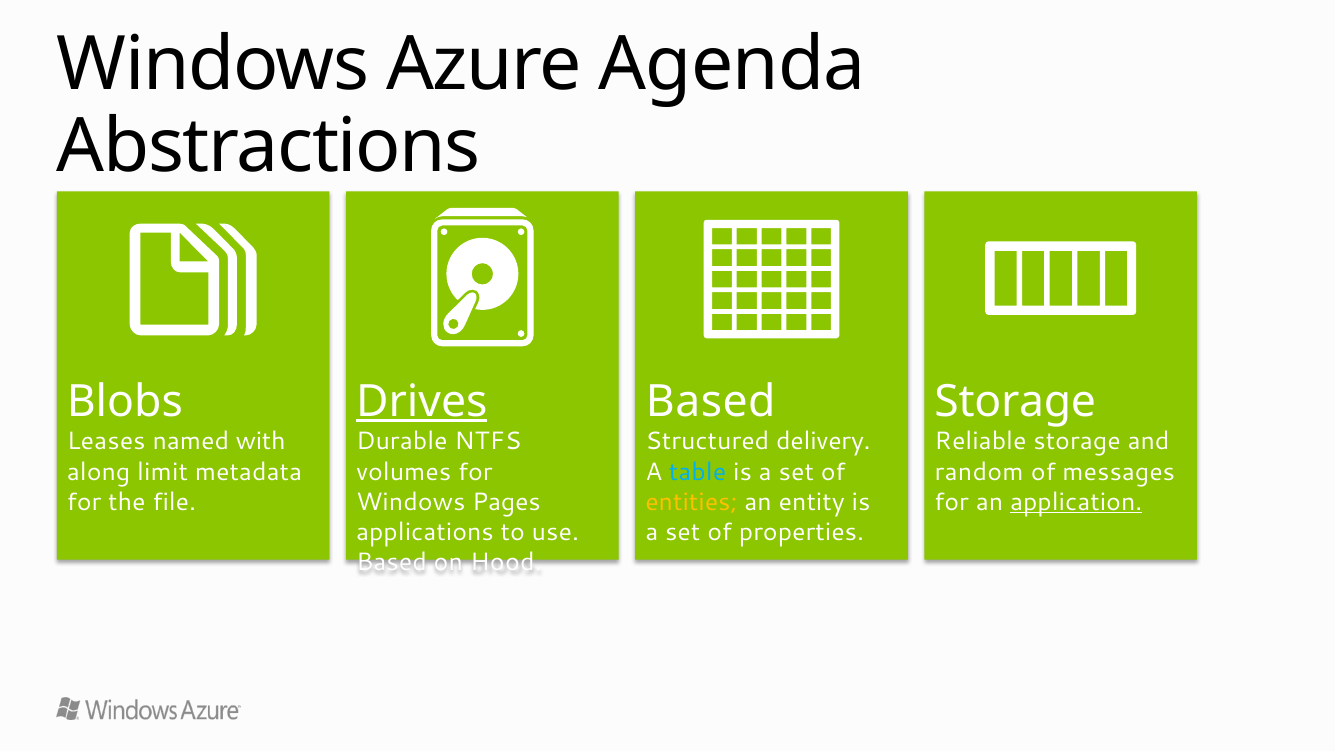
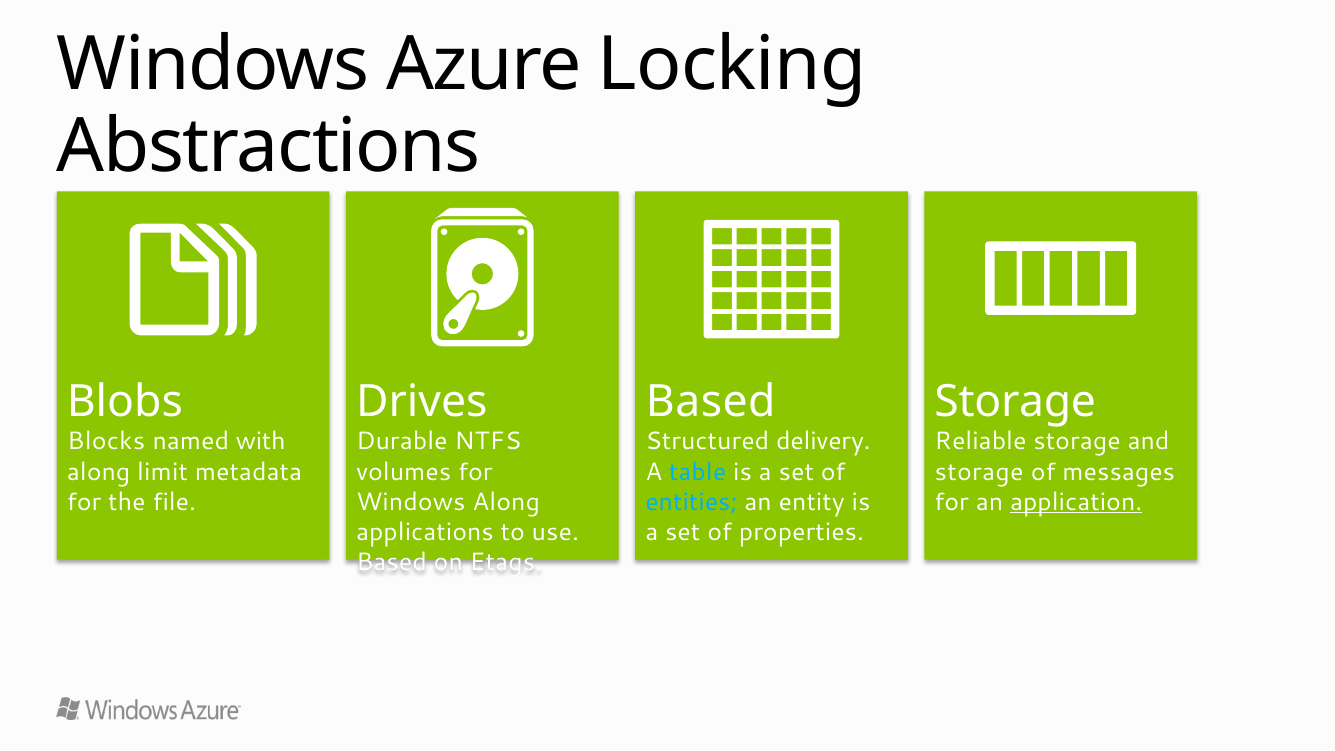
Agenda: Agenda -> Locking (732, 65)
Drives underline: present -> none (422, 401)
Leases: Leases -> Blocks (106, 442)
random: random -> storage (979, 472)
Windows Pages: Pages -> Along (506, 502)
entities colour: yellow -> light blue (691, 502)
Hood: Hood -> Etags (506, 562)
